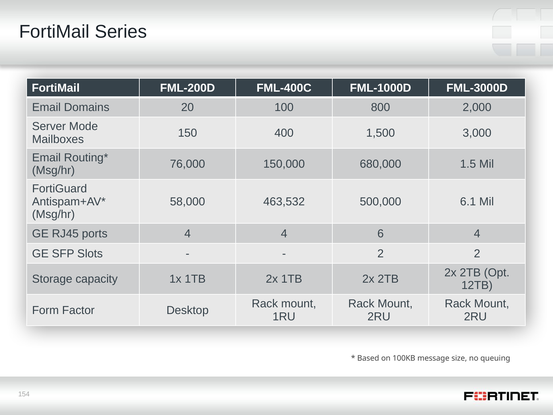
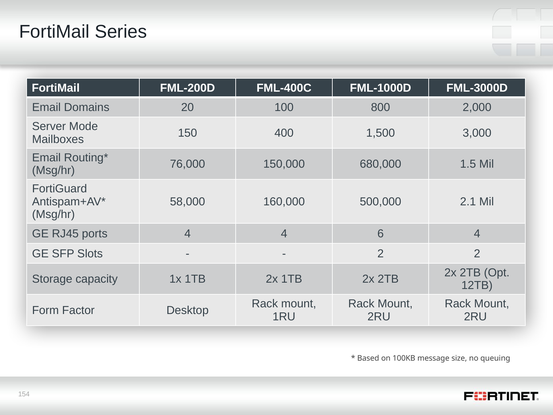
463,532: 463,532 -> 160,000 (284, 202)
6.1: 6.1 -> 2.1 (468, 202)
